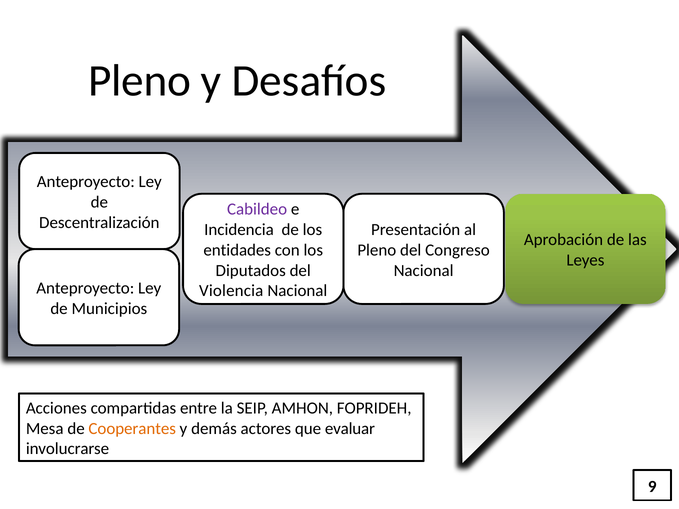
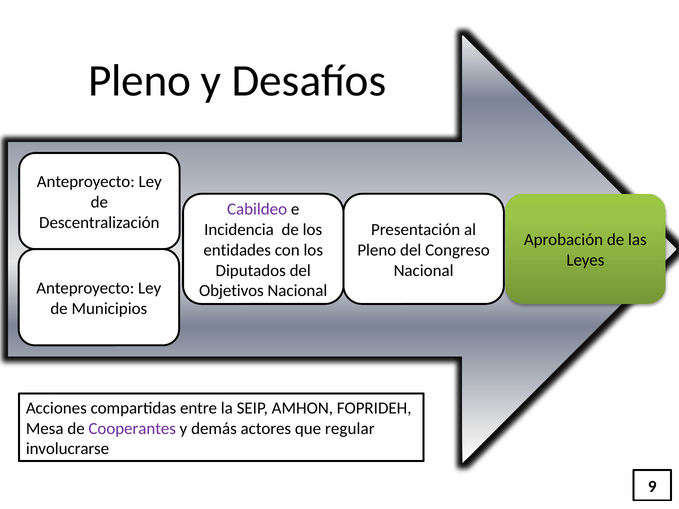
Violencia: Violencia -> Objetivos (231, 291)
Cooperantes colour: orange -> purple (132, 429)
evaluar: evaluar -> regular (350, 429)
